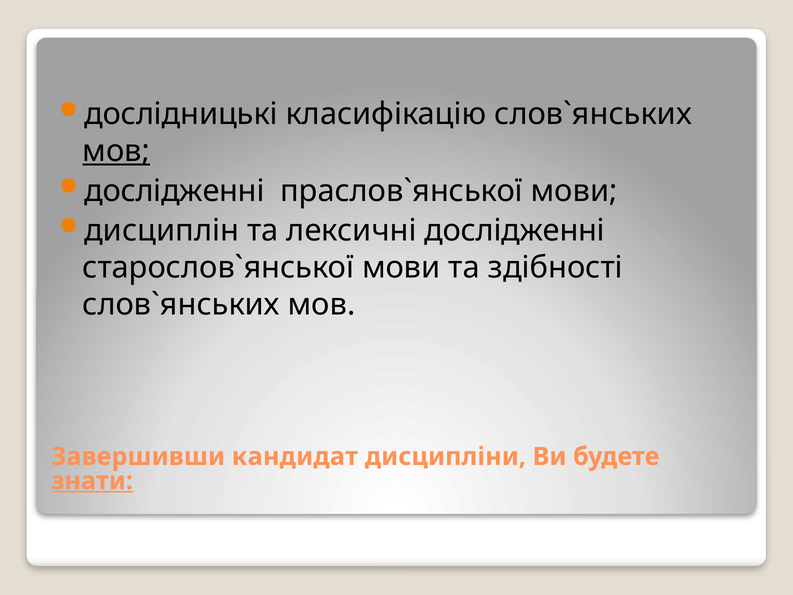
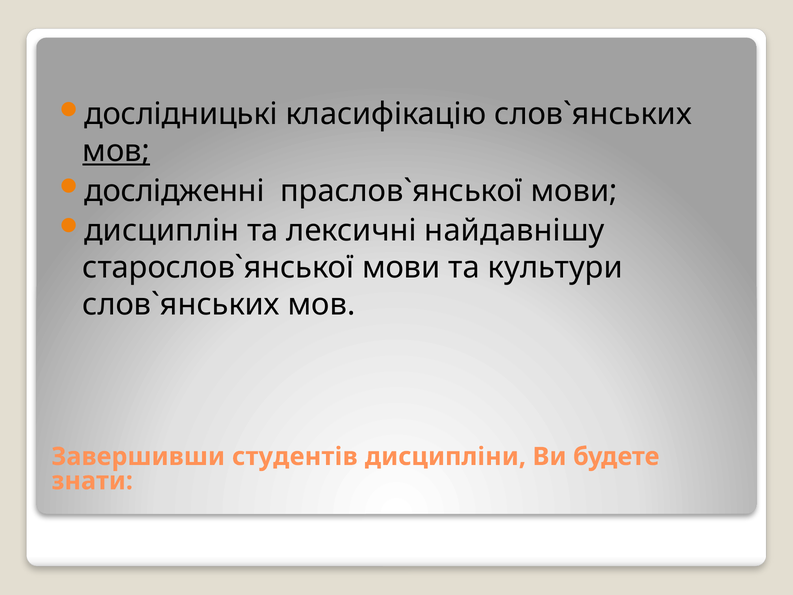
лексичні дослідженні: дослідженні -> найдавнішу (514, 230)
здібності: здібності -> культури (555, 267)
кандидат: кандидат -> студентів (295, 456)
знати underline: present -> none (92, 481)
